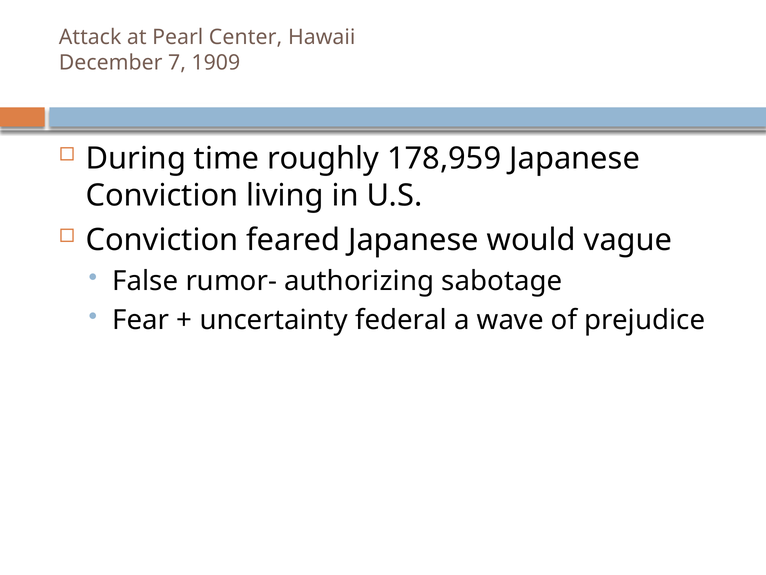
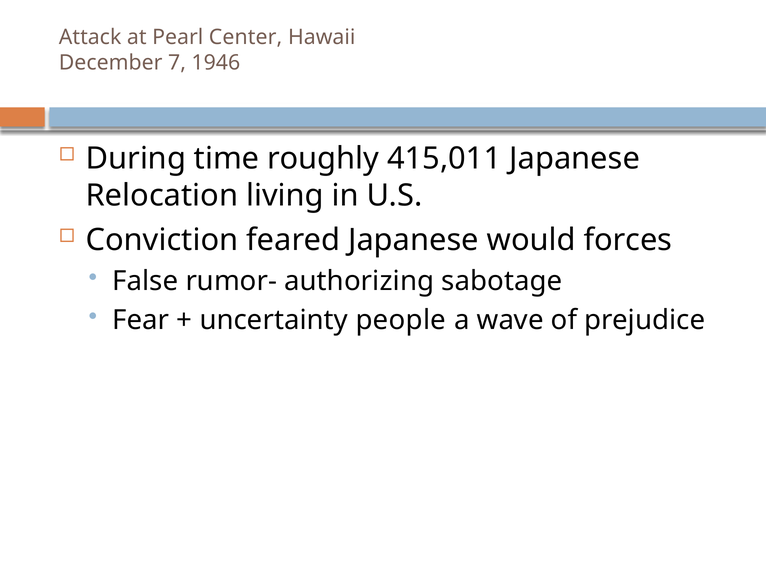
1909: 1909 -> 1946 (216, 63)
178,959: 178,959 -> 415,011 (444, 158)
Conviction: Conviction -> Relocation (162, 196)
vague: vague -> forces (628, 240)
federal: federal -> people (401, 320)
